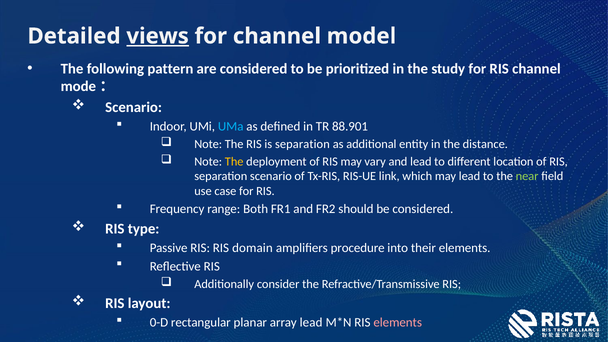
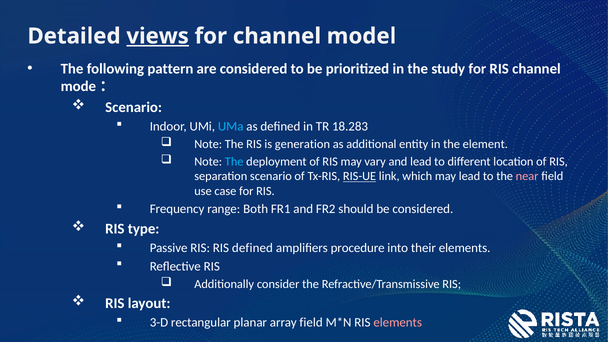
88.901: 88.901 -> 18.283 (350, 126)
is separation: separation -> generation (302, 144)
distance: distance -> element (485, 144)
The colour: yellow -> light blue (234, 161)
RIS-UE underline: none -> present (360, 176)
near colour: light green -> pink (527, 176)
RIS domain: domain -> defined (252, 248)
0-D: 0-D -> 3-D (159, 322)
array lead: lead -> field (311, 322)
